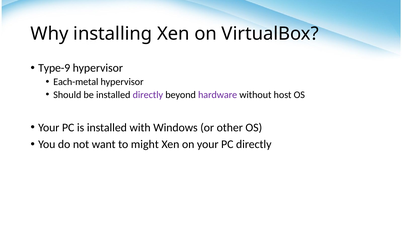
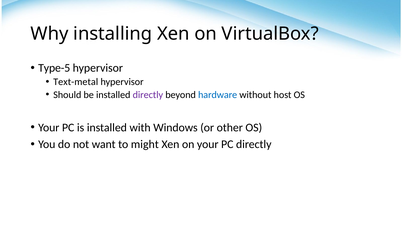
Type-9: Type-9 -> Type-5 (54, 68)
Each-metal: Each-metal -> Text-metal (76, 82)
hardware colour: purple -> blue (218, 95)
